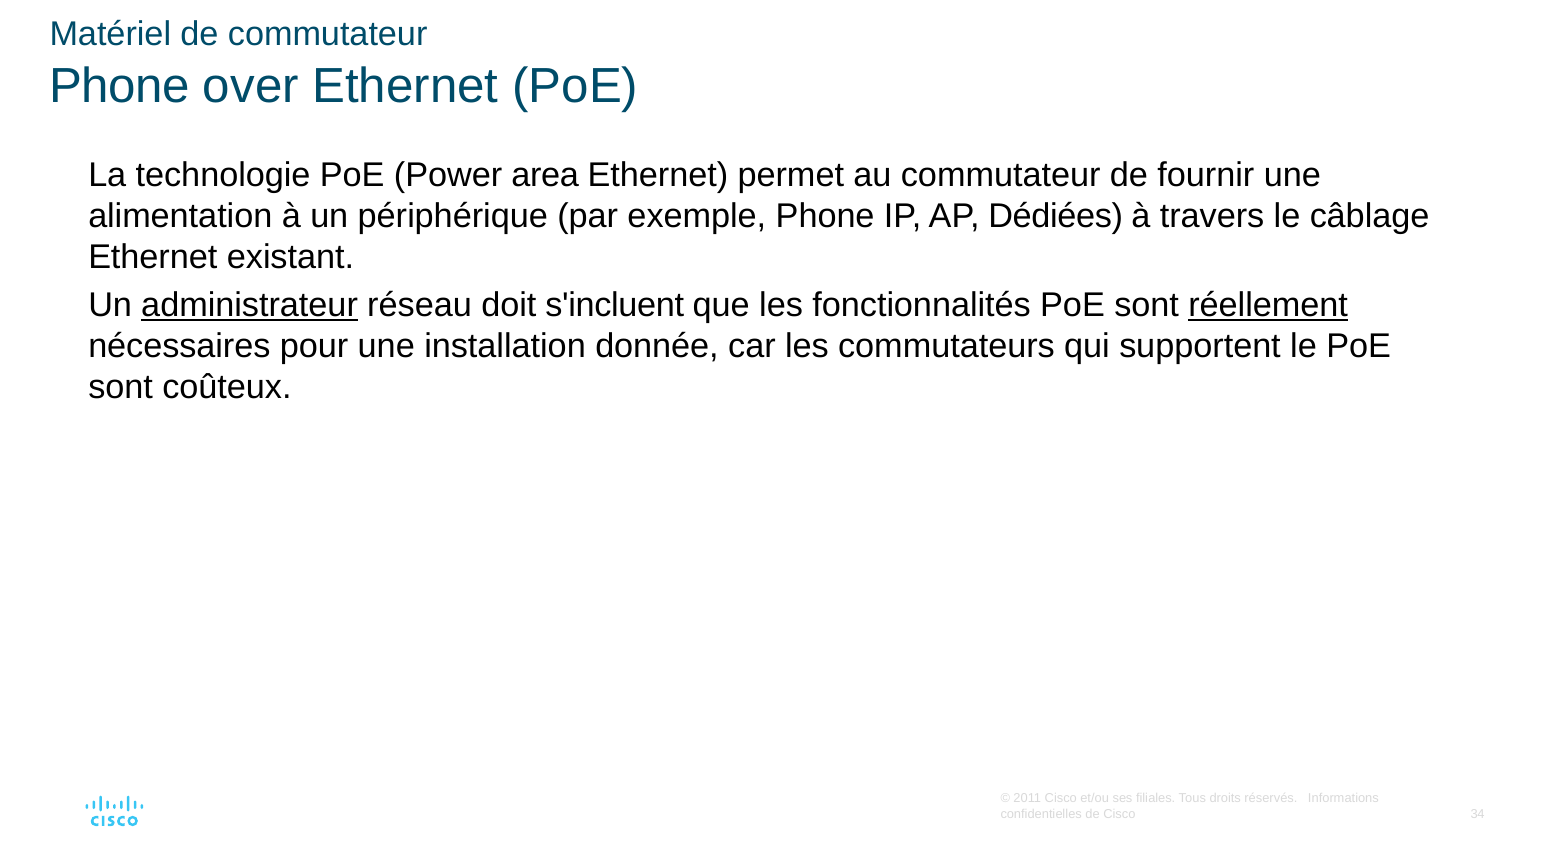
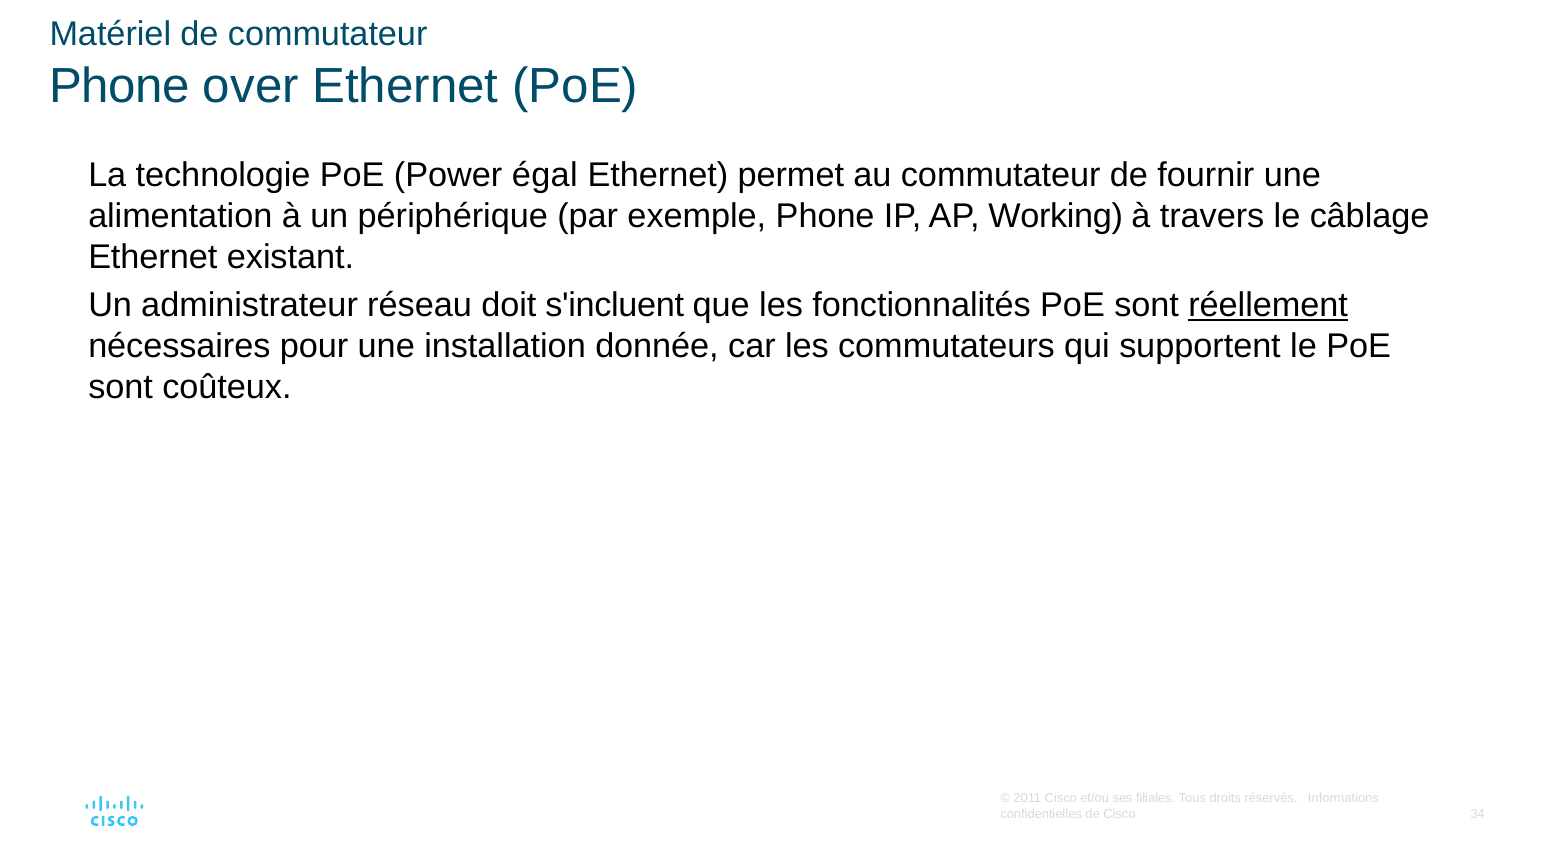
area: area -> égal (545, 175)
Dédiées: Dédiées -> Working (1056, 216)
administrateur underline: present -> none (250, 305)
